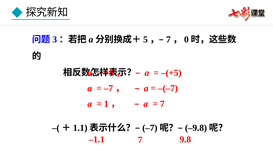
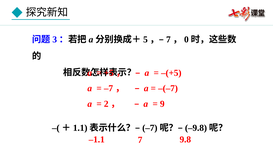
1: 1 -> 2 (106, 104)
7: 7 -> 9 (162, 104)
